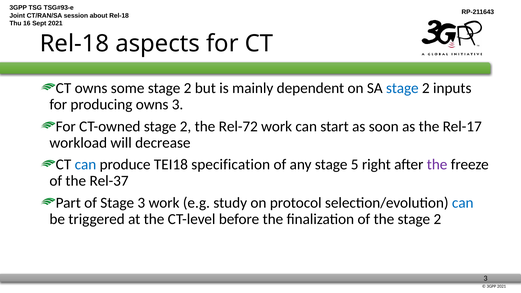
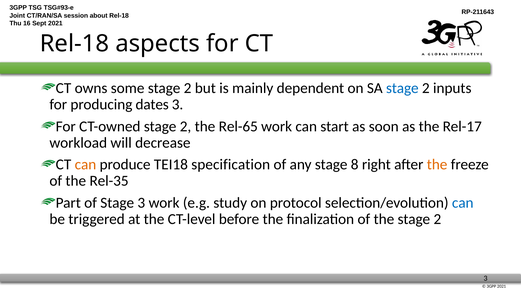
producing owns: owns -> dates (152, 105)
Rel-72: Rel-72 -> Rel-65 (238, 126)
can colour: blue -> orange (85, 165)
5: 5 -> 8 (355, 165)
the colour: purple -> orange (437, 165)
Rel-37: Rel-37 -> Rel-35 (109, 181)
